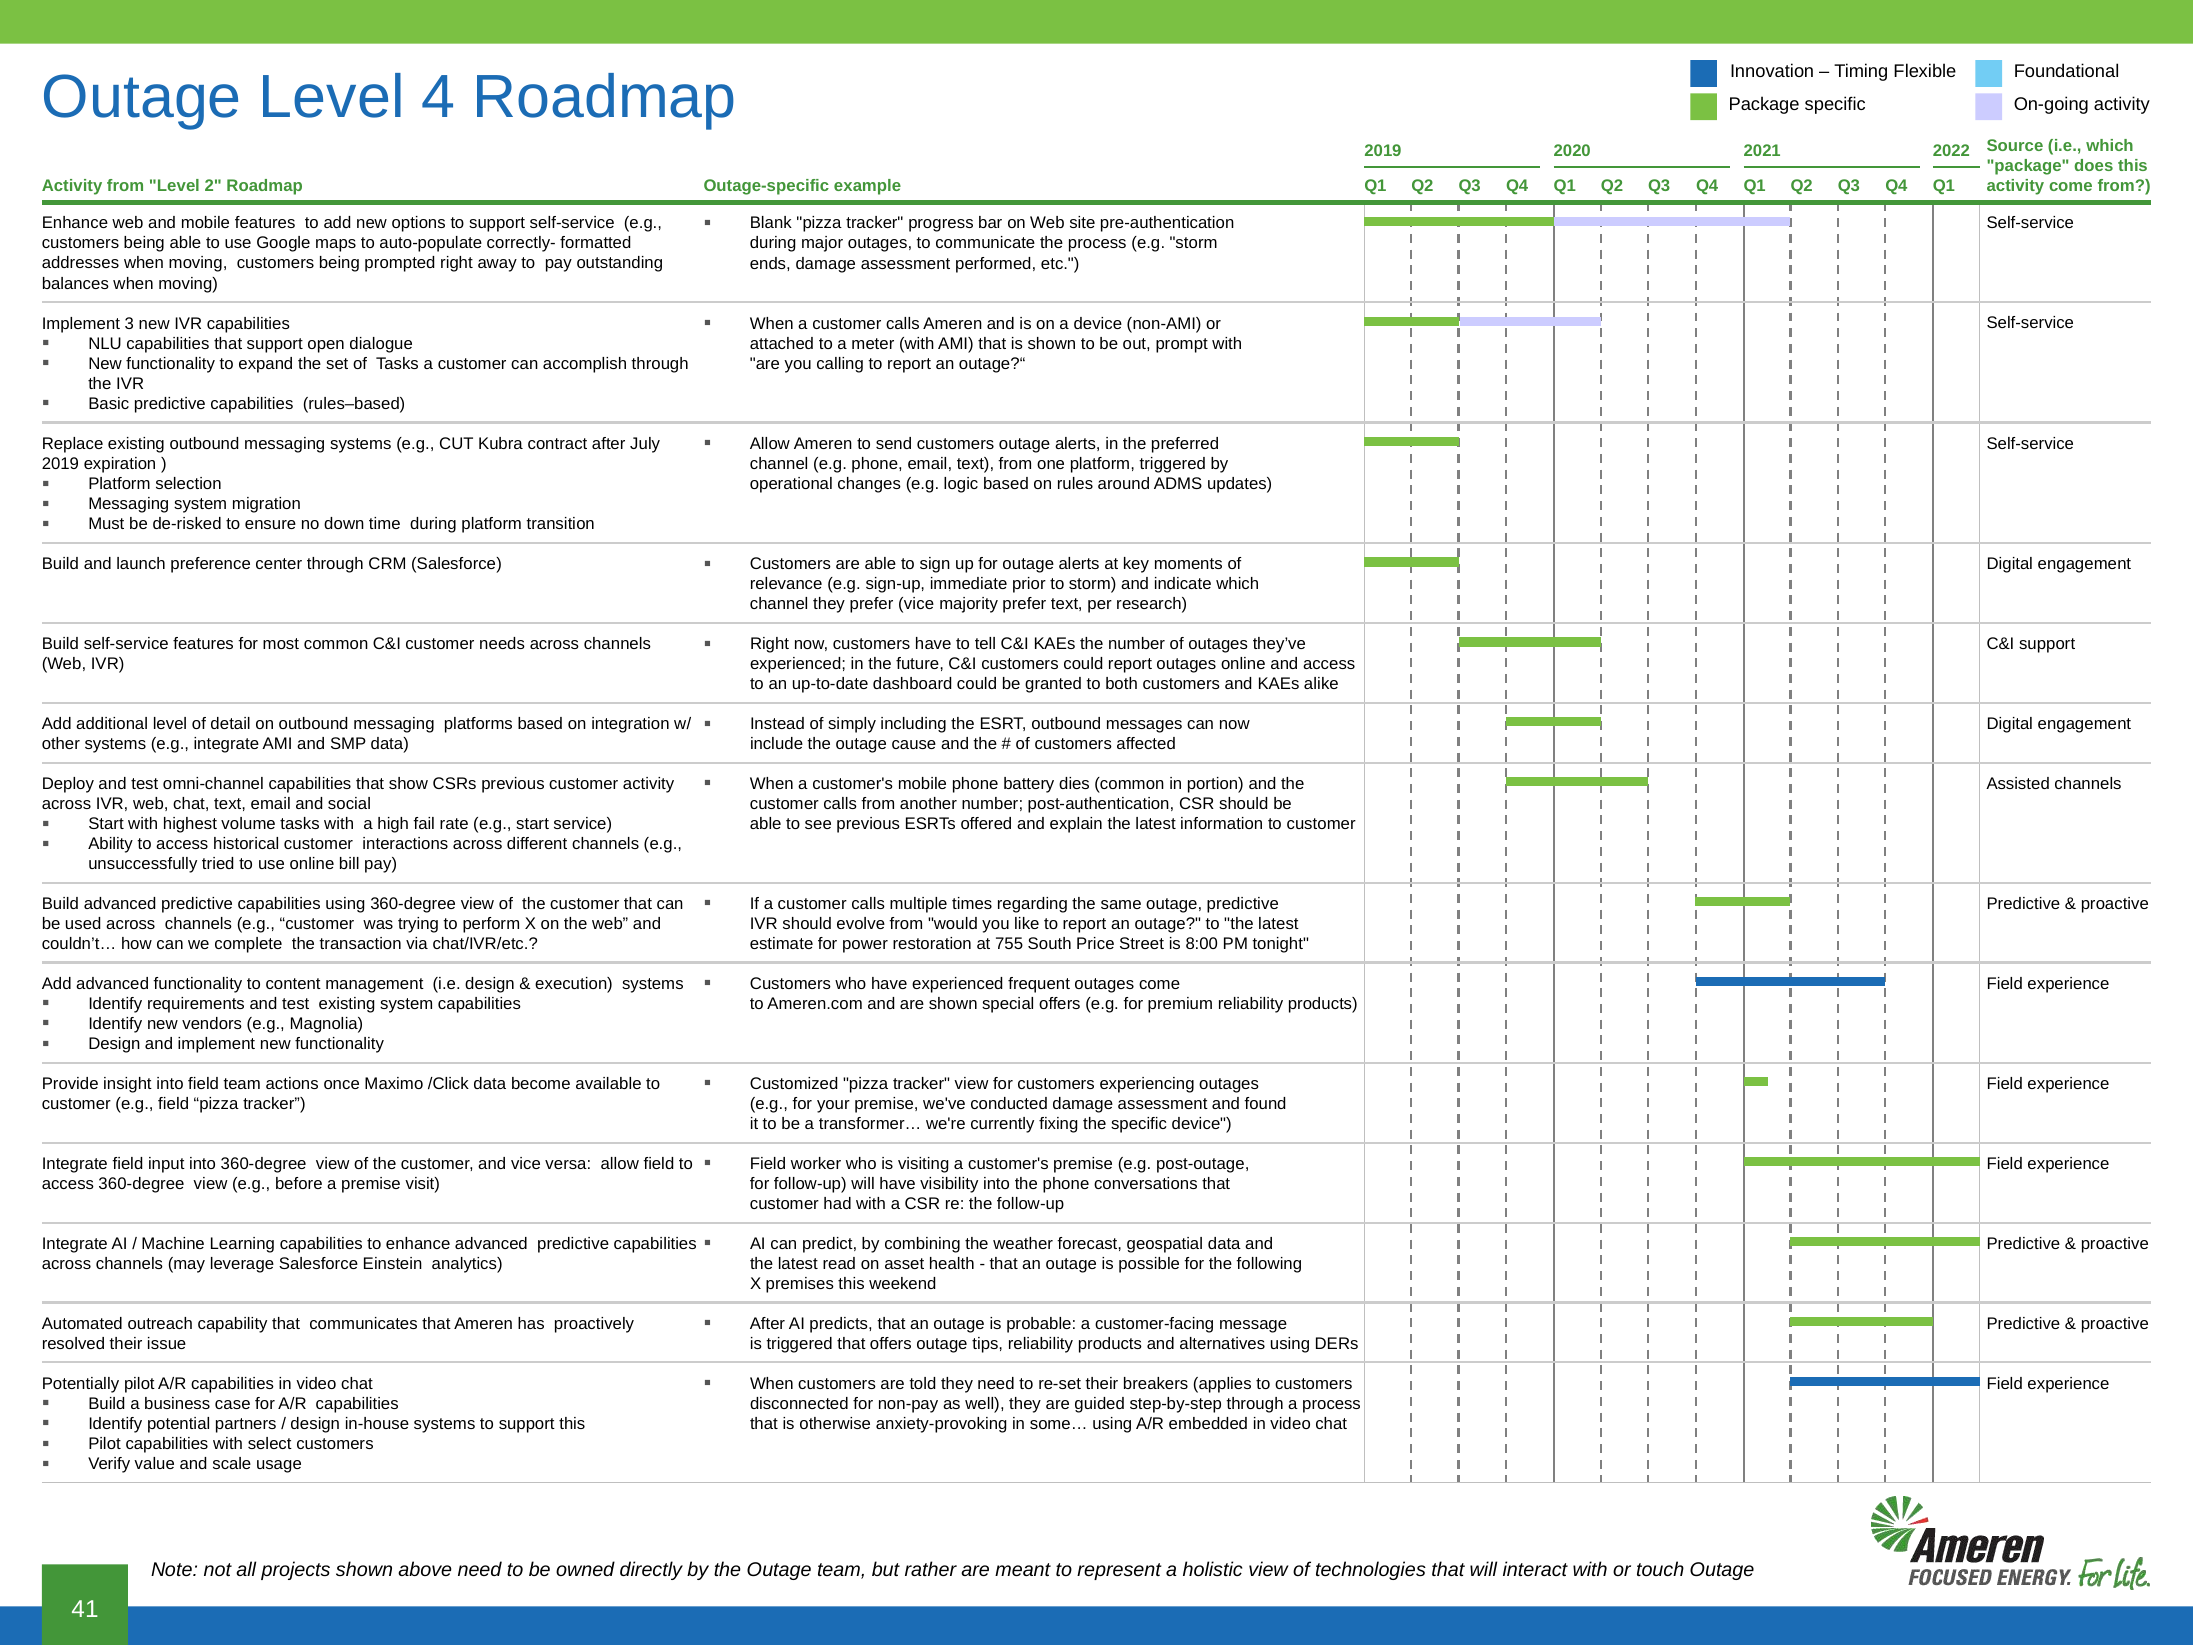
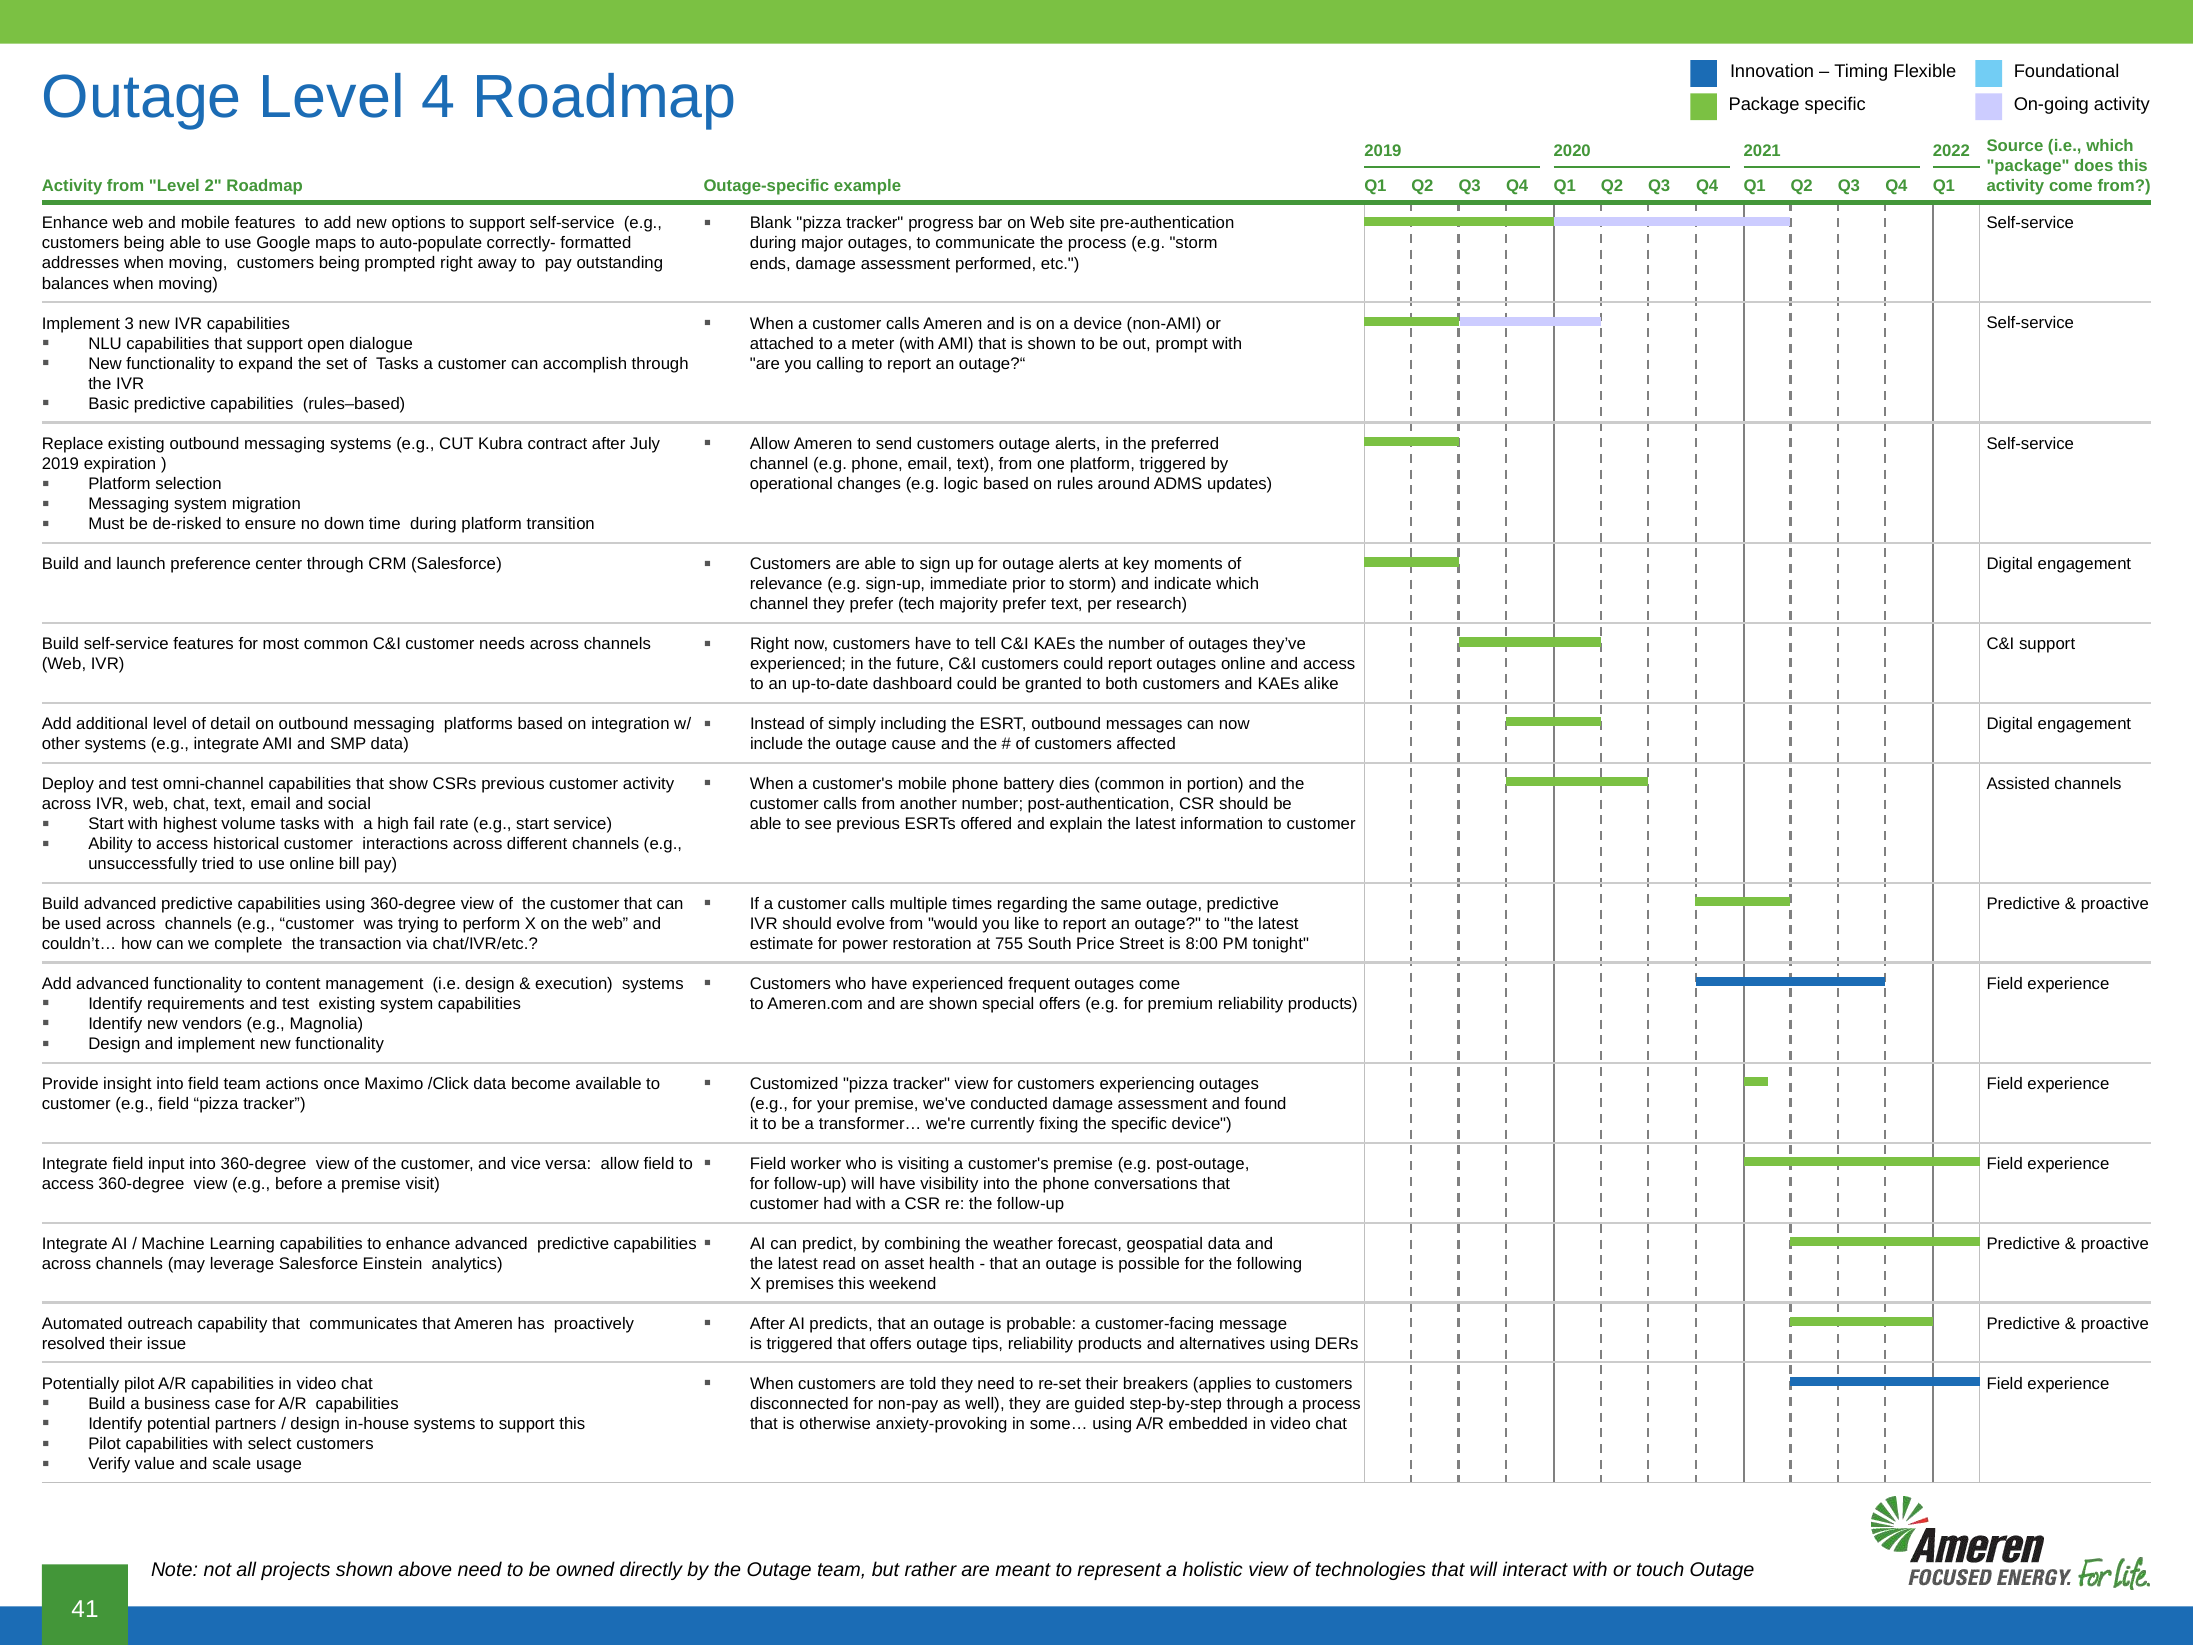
prefer vice: vice -> tech (916, 604)
